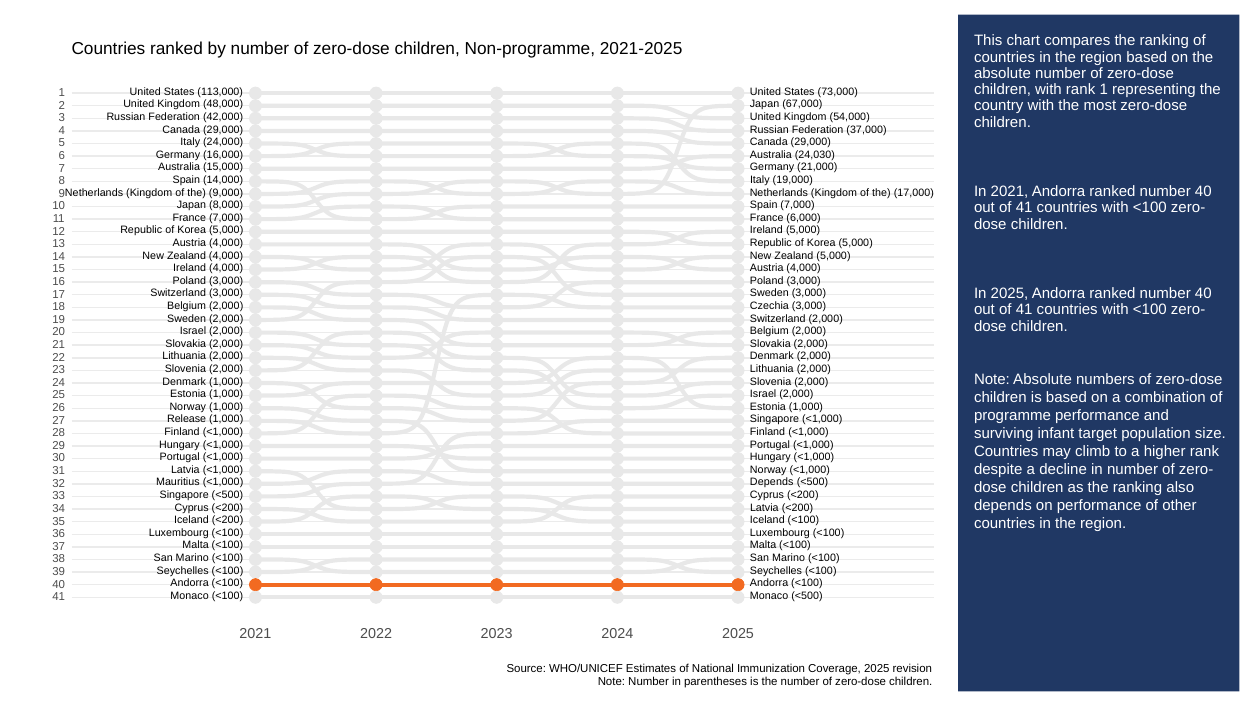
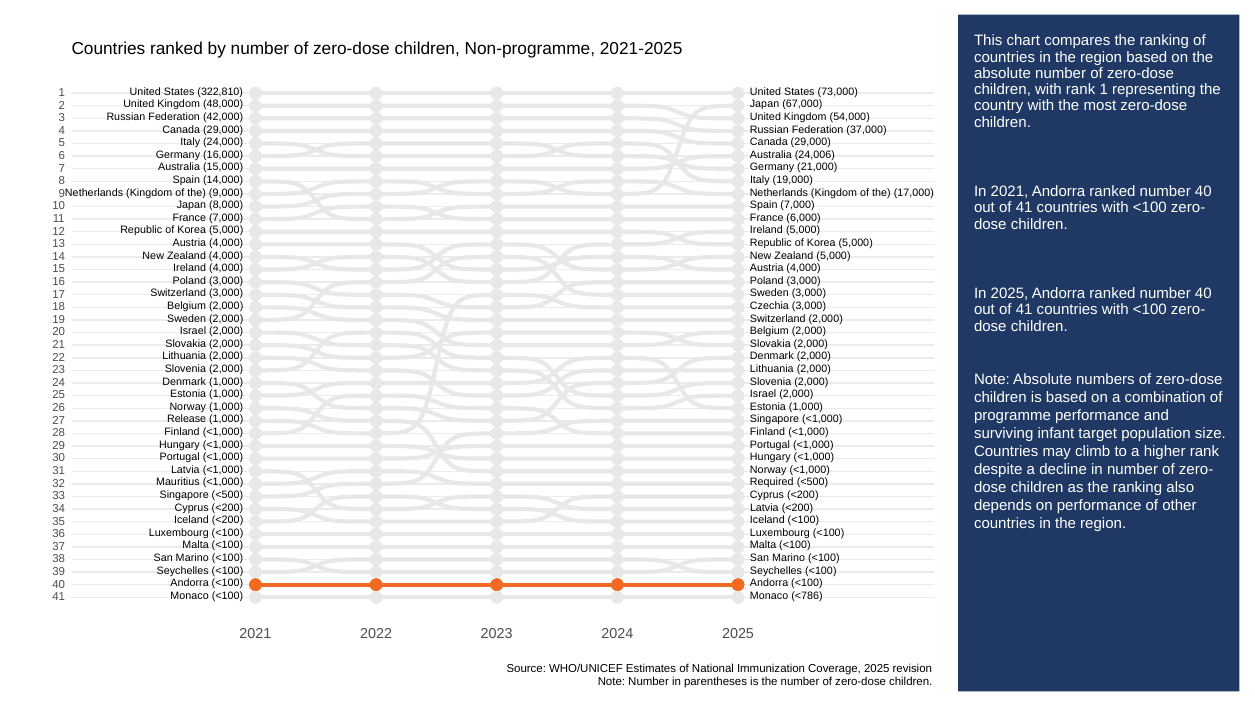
113,000: 113,000 -> 322,810 (220, 92)
24,030: 24,030 -> 24,006 (815, 155)
Depends: Depends -> Required (772, 482)
Monaco <500: <500 -> <786 (807, 596)
